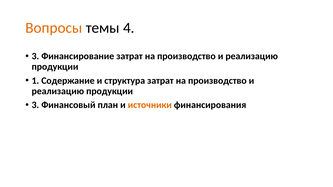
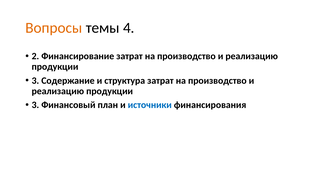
3: 3 -> 2 (35, 56)
1: 1 -> 3 (35, 81)
источники colour: orange -> blue (150, 105)
